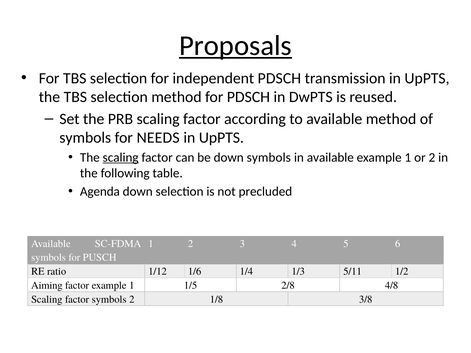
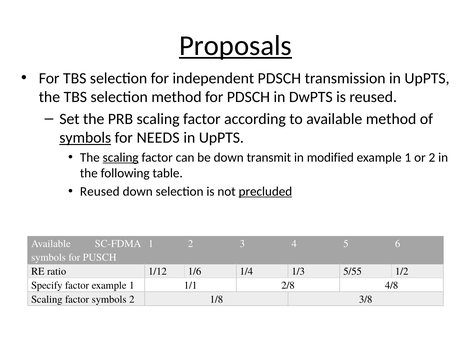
symbols underline: none -> present (85, 138)
down symbols: symbols -> transmit (269, 158)
in available: available -> modified (330, 158)
Agenda: Agenda -> Reused (100, 192)
precluded underline: none -> present (265, 192)
5/11: 5/11 -> 5/55 (353, 272)
Aiming: Aiming -> Specify (47, 286)
1/5: 1/5 -> 1/1 (191, 286)
